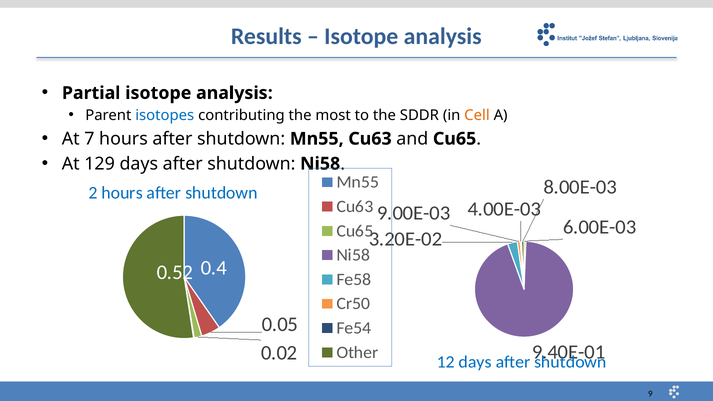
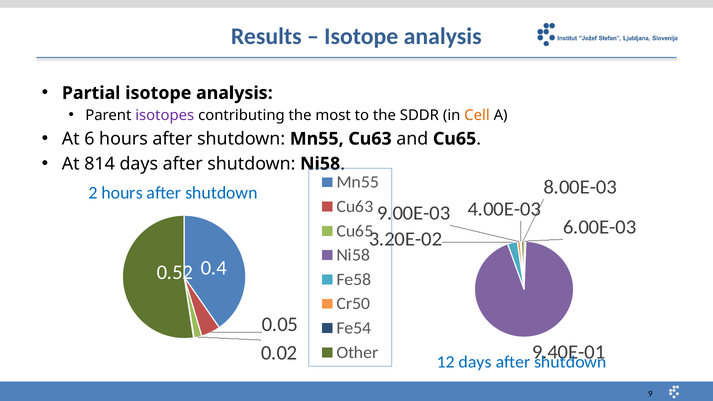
isotopes colour: blue -> purple (165, 115)
7: 7 -> 6 (89, 139)
129: 129 -> 814 (100, 164)
